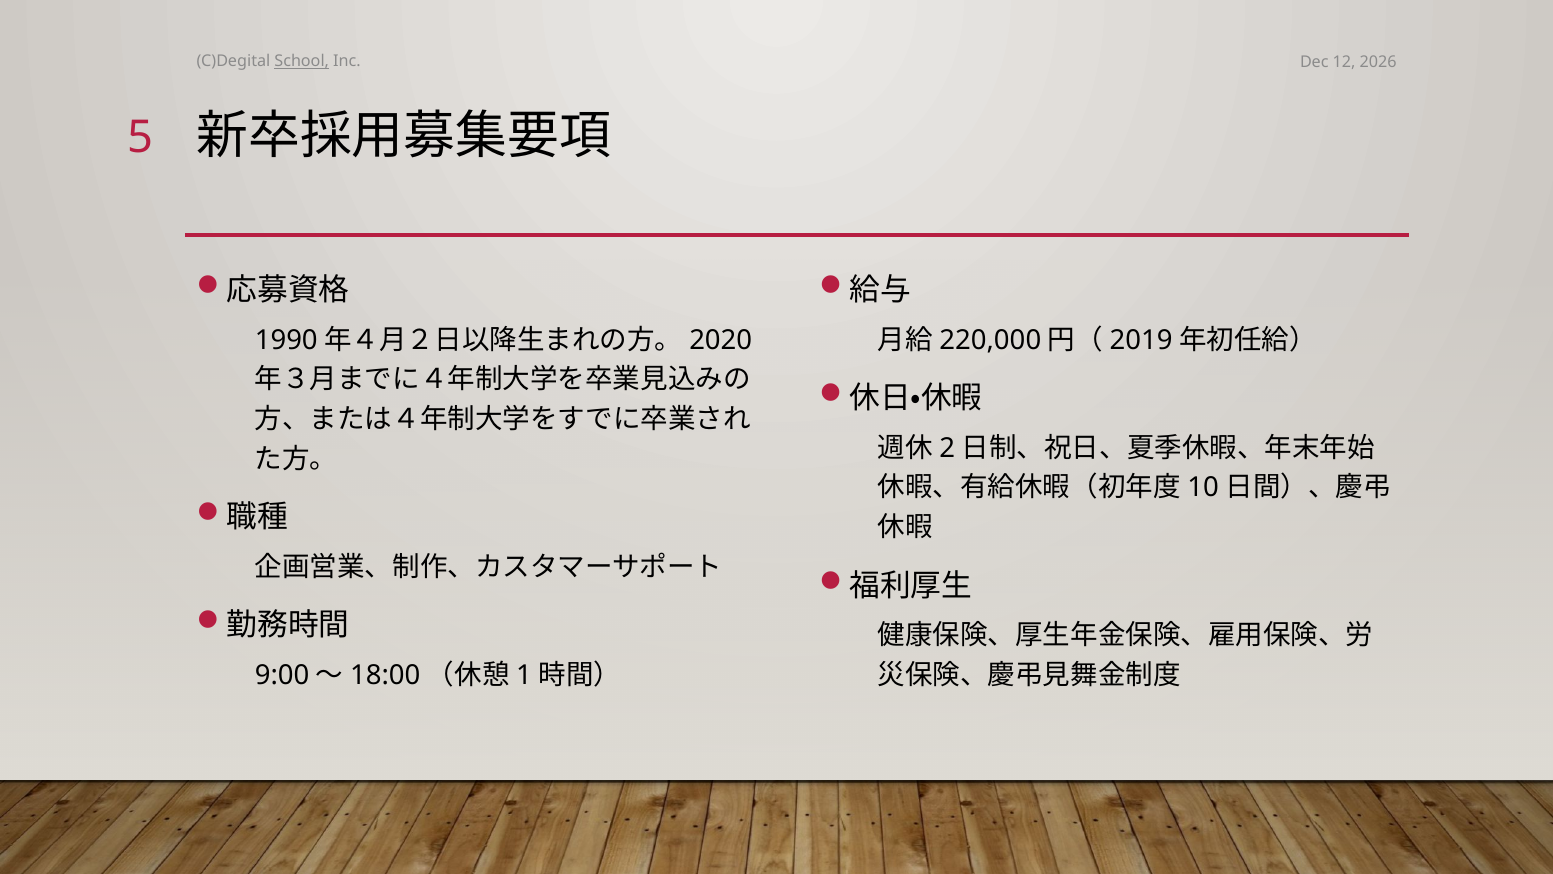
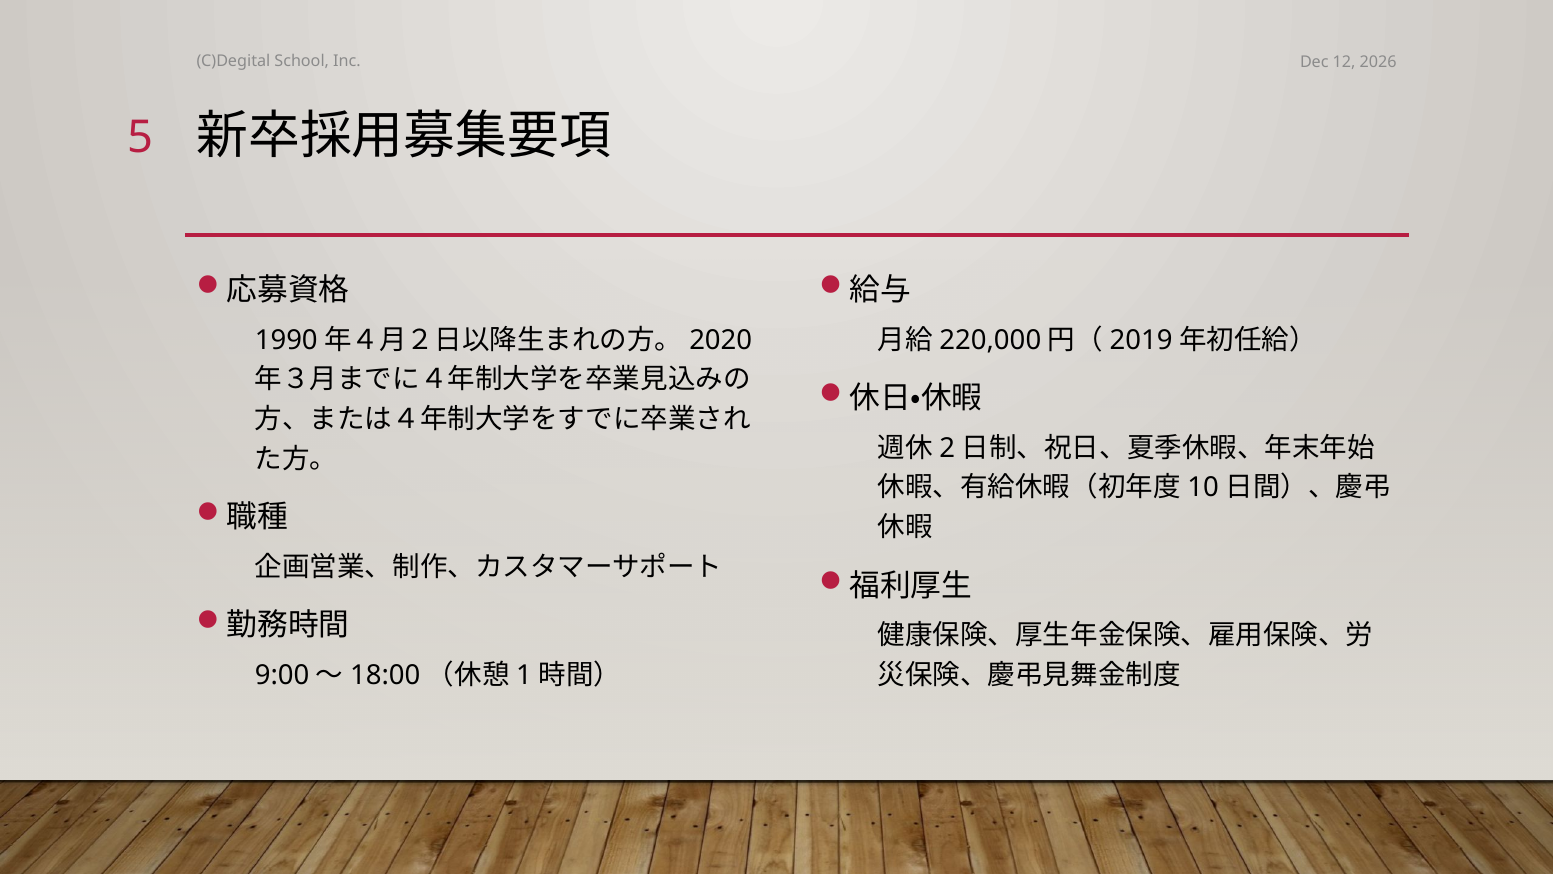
School underline: present -> none (302, 62)
